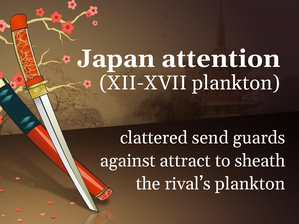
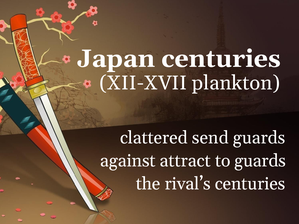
Japan attention: attention -> centuries (221, 59)
to sheath: sheath -> guards (260, 161)
rival’s plankton: plankton -> centuries (250, 184)
